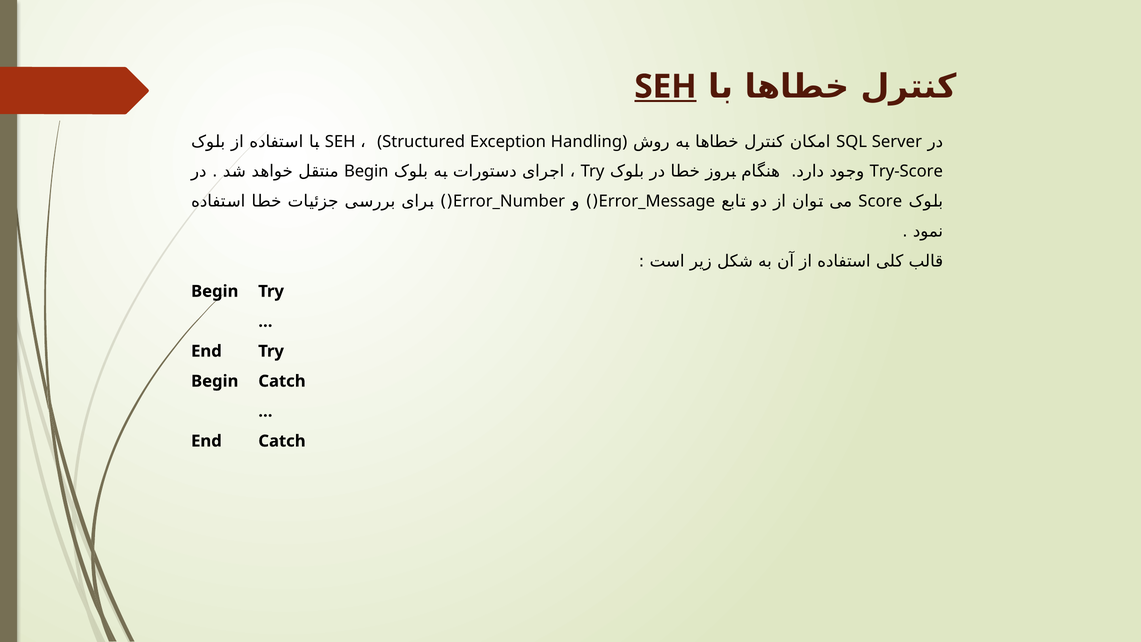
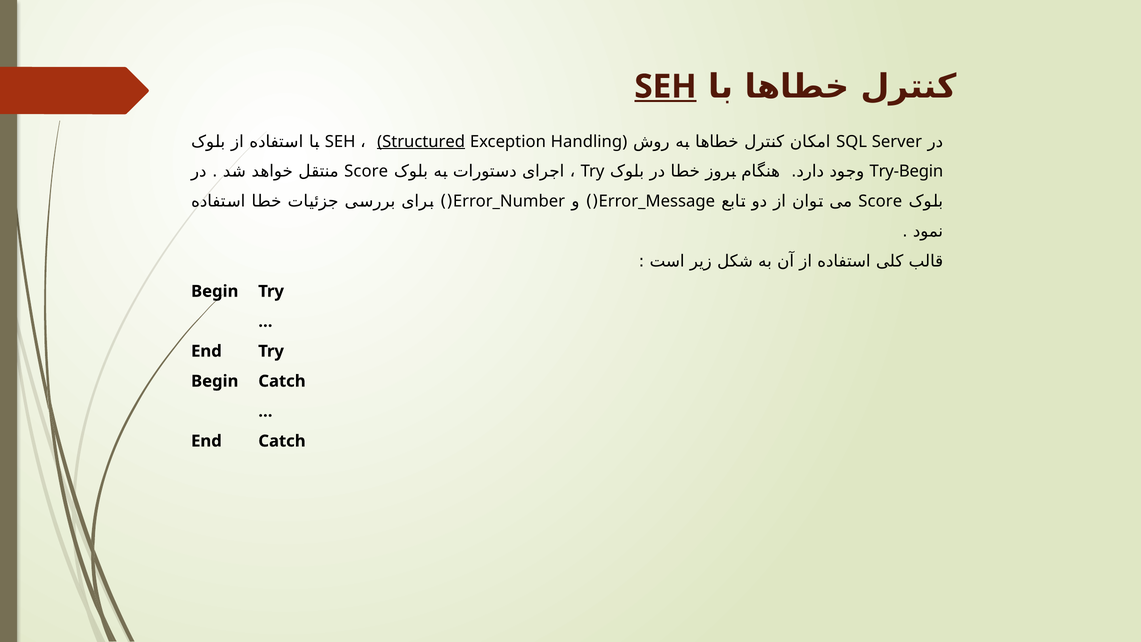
Structured underline: none -> present (421, 141)
Begin: Begin -> Score (366, 171)
Try-Score: Try-Score -> Try-Begin (906, 171)
